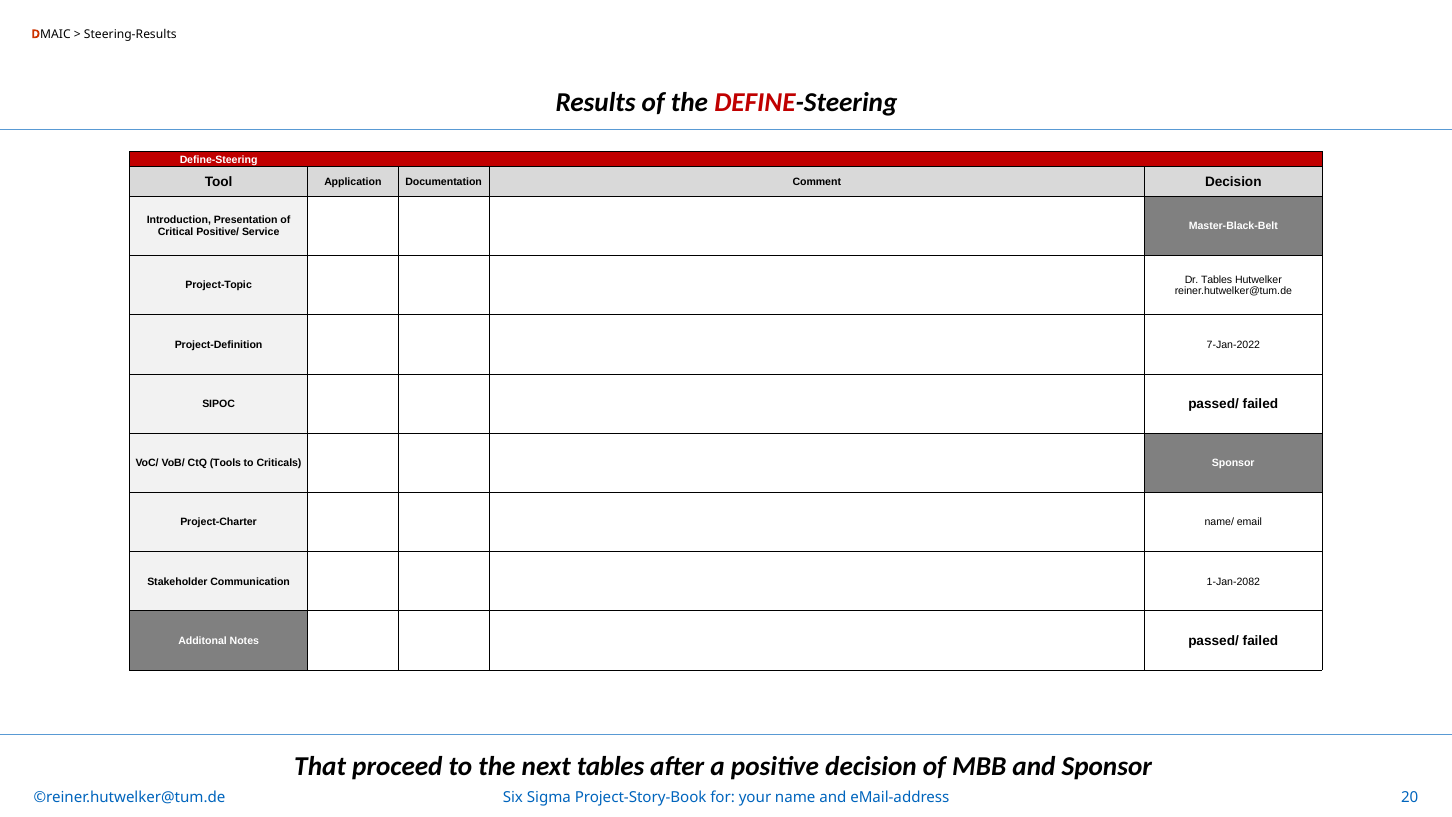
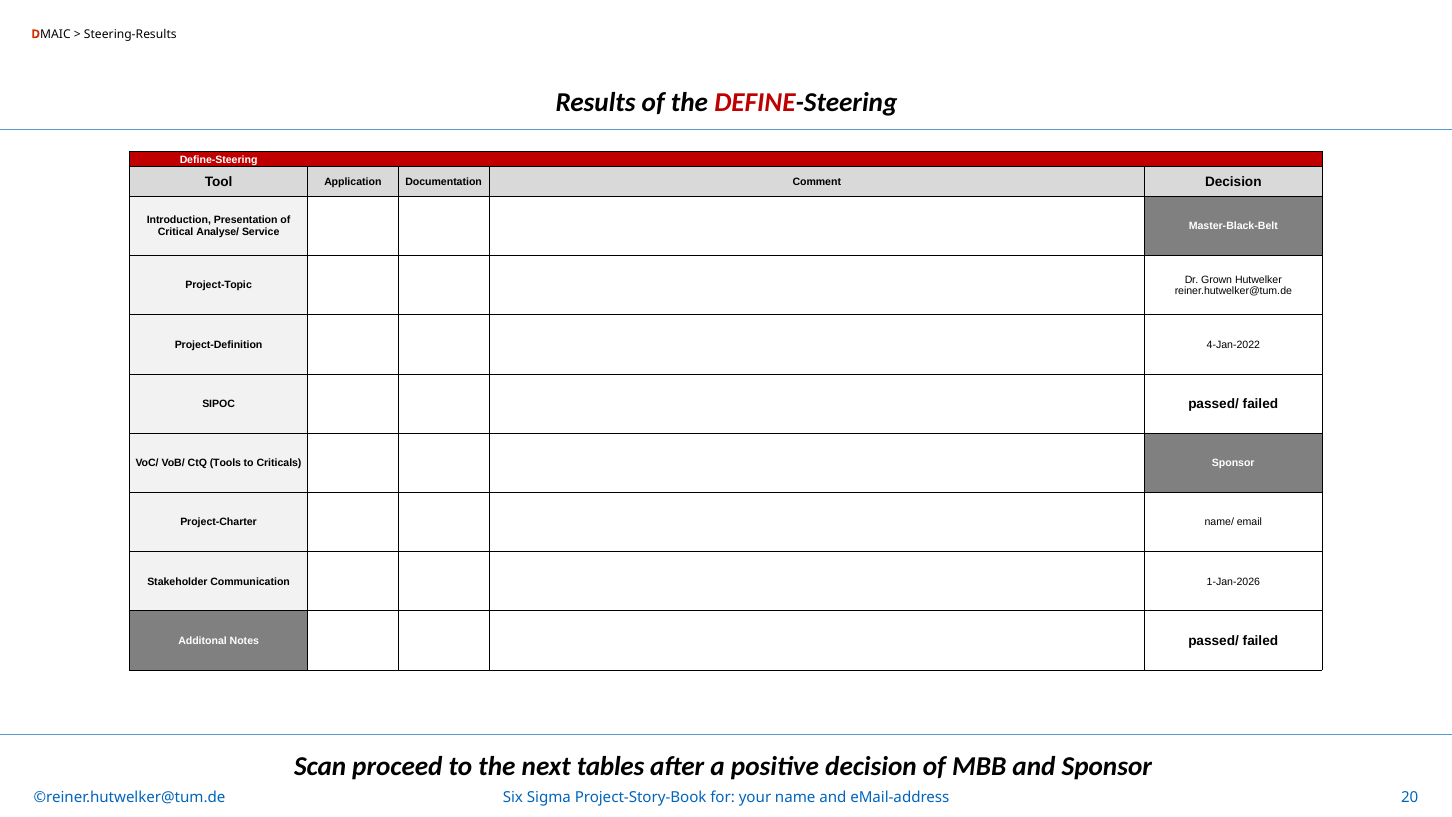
Positive/: Positive/ -> Analyse/ (218, 232)
Dr Tables: Tables -> Grown (1217, 279)
7-Jan-2022: 7-Jan-2022 -> 4-Jan-2022 (1233, 345)
1-Jan-2082: 1-Jan-2082 -> 1-Jan-2026 (1233, 581)
That: That -> Scan (320, 766)
